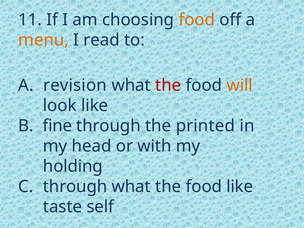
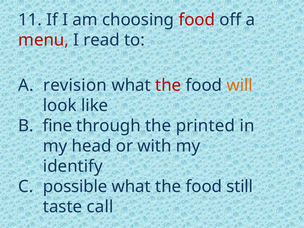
food colour: orange -> red (197, 20)
menu colour: orange -> red (44, 40)
holding: holding -> identify (73, 166)
through: through -> possible (75, 187)
food like: like -> still (240, 187)
self: self -> call (100, 207)
